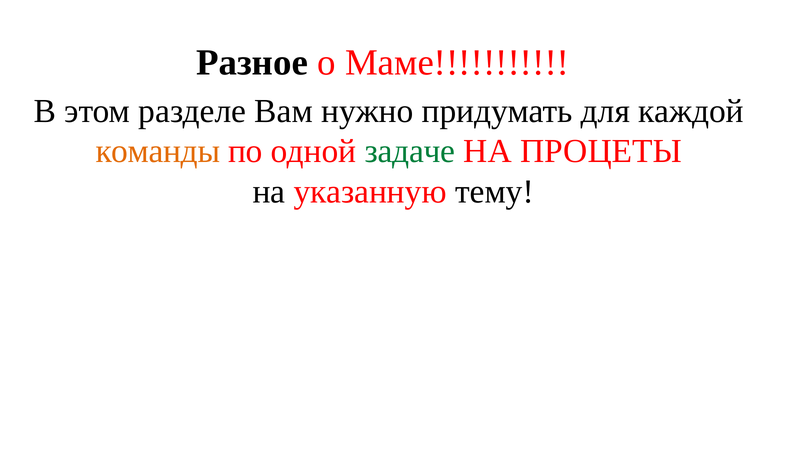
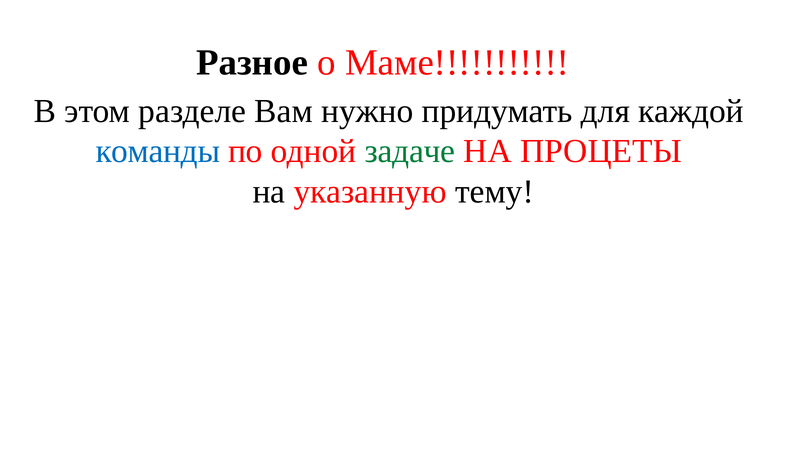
команды colour: orange -> blue (158, 151)
